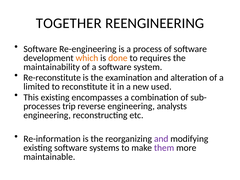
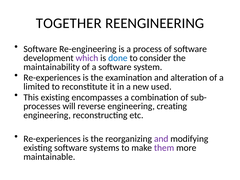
which colour: orange -> purple (87, 58)
done colour: orange -> blue (118, 58)
requires: requires -> consider (155, 58)
Re-reconstitute: Re-reconstitute -> Re-experiences (52, 78)
trip: trip -> will (69, 106)
analysts: analysts -> creating (172, 106)
Re-information: Re-information -> Re-experiences (52, 139)
